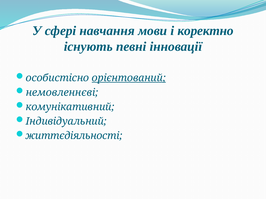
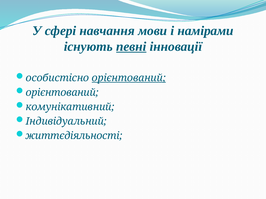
коректно: коректно -> намірами (206, 31)
певні underline: none -> present (131, 47)
немовленнєві: немовленнєві -> орієнтований (62, 93)
